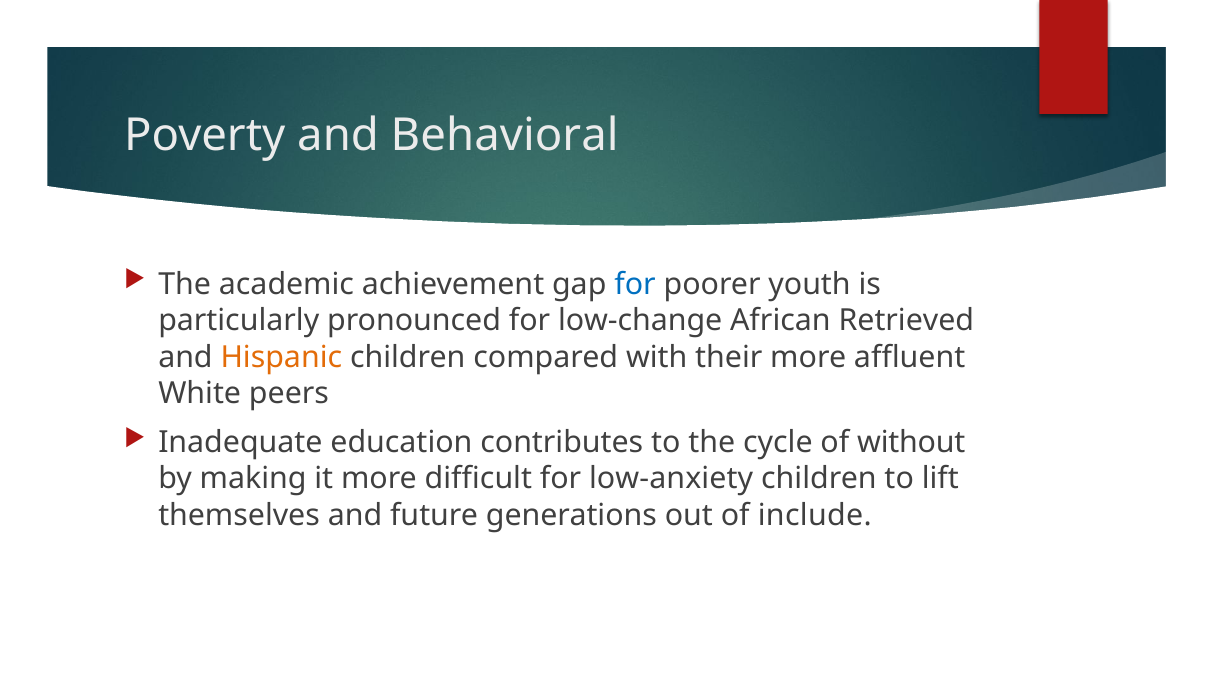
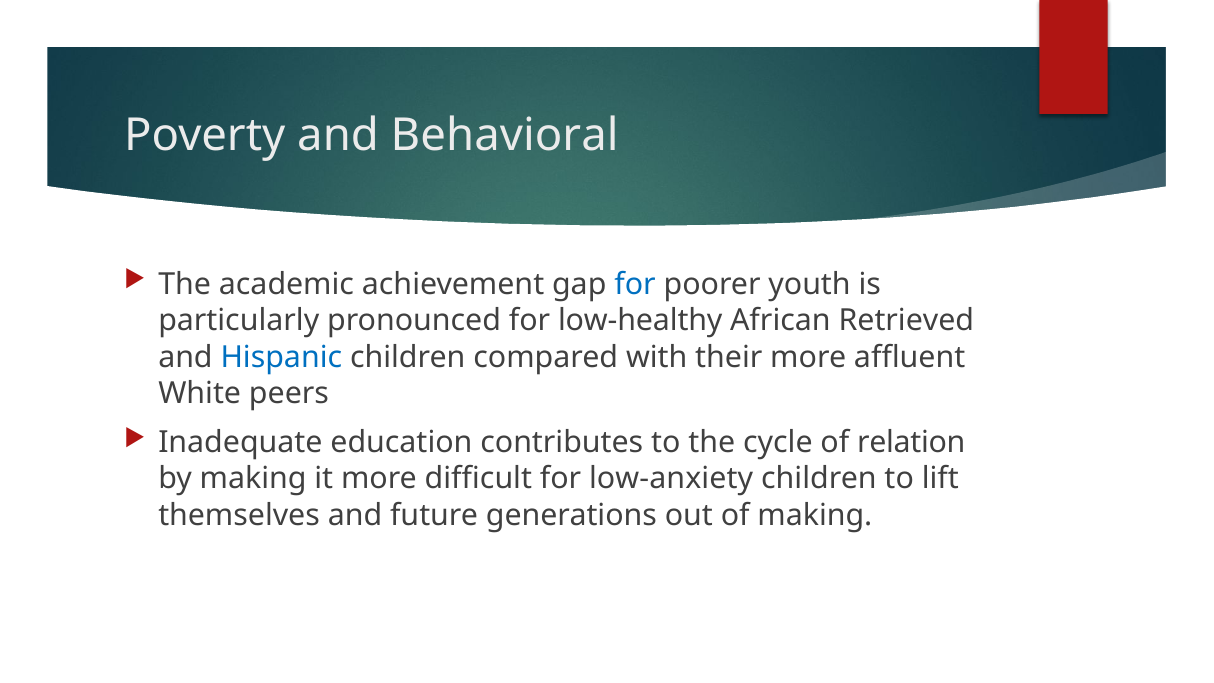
low-change: low-change -> low-healthy (640, 321)
Hispanic colour: orange -> blue (281, 357)
without: without -> relation (911, 442)
of include: include -> making (815, 515)
